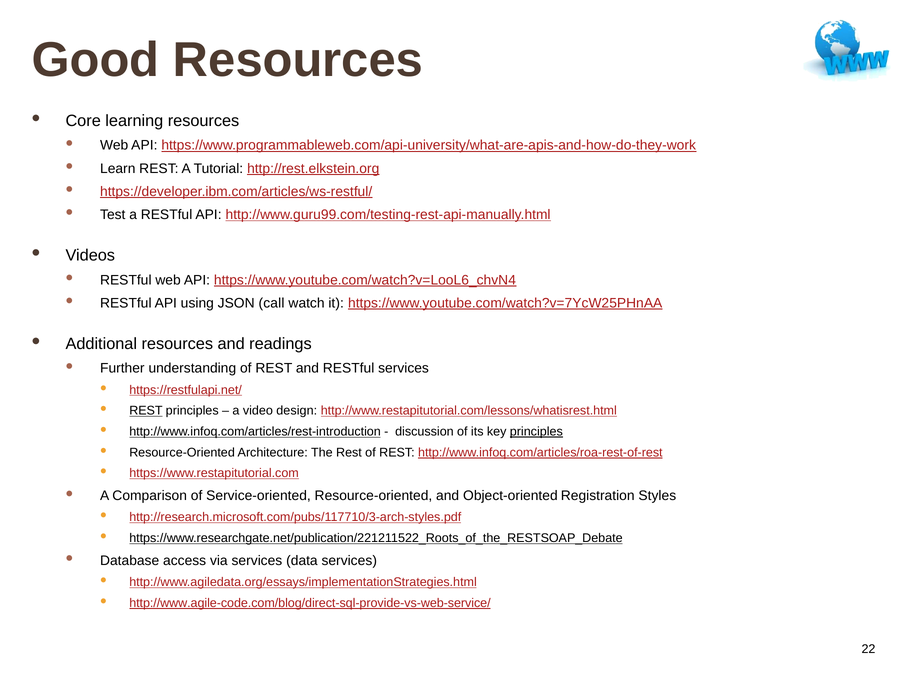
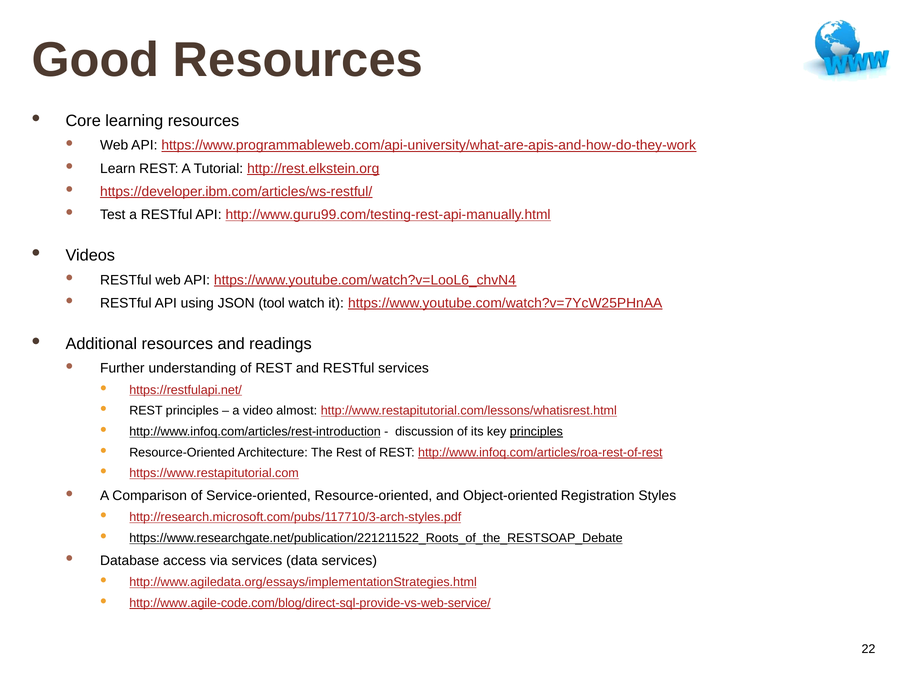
call: call -> tool (272, 303)
REST underline: present -> none (146, 411)
design: design -> almost (297, 411)
